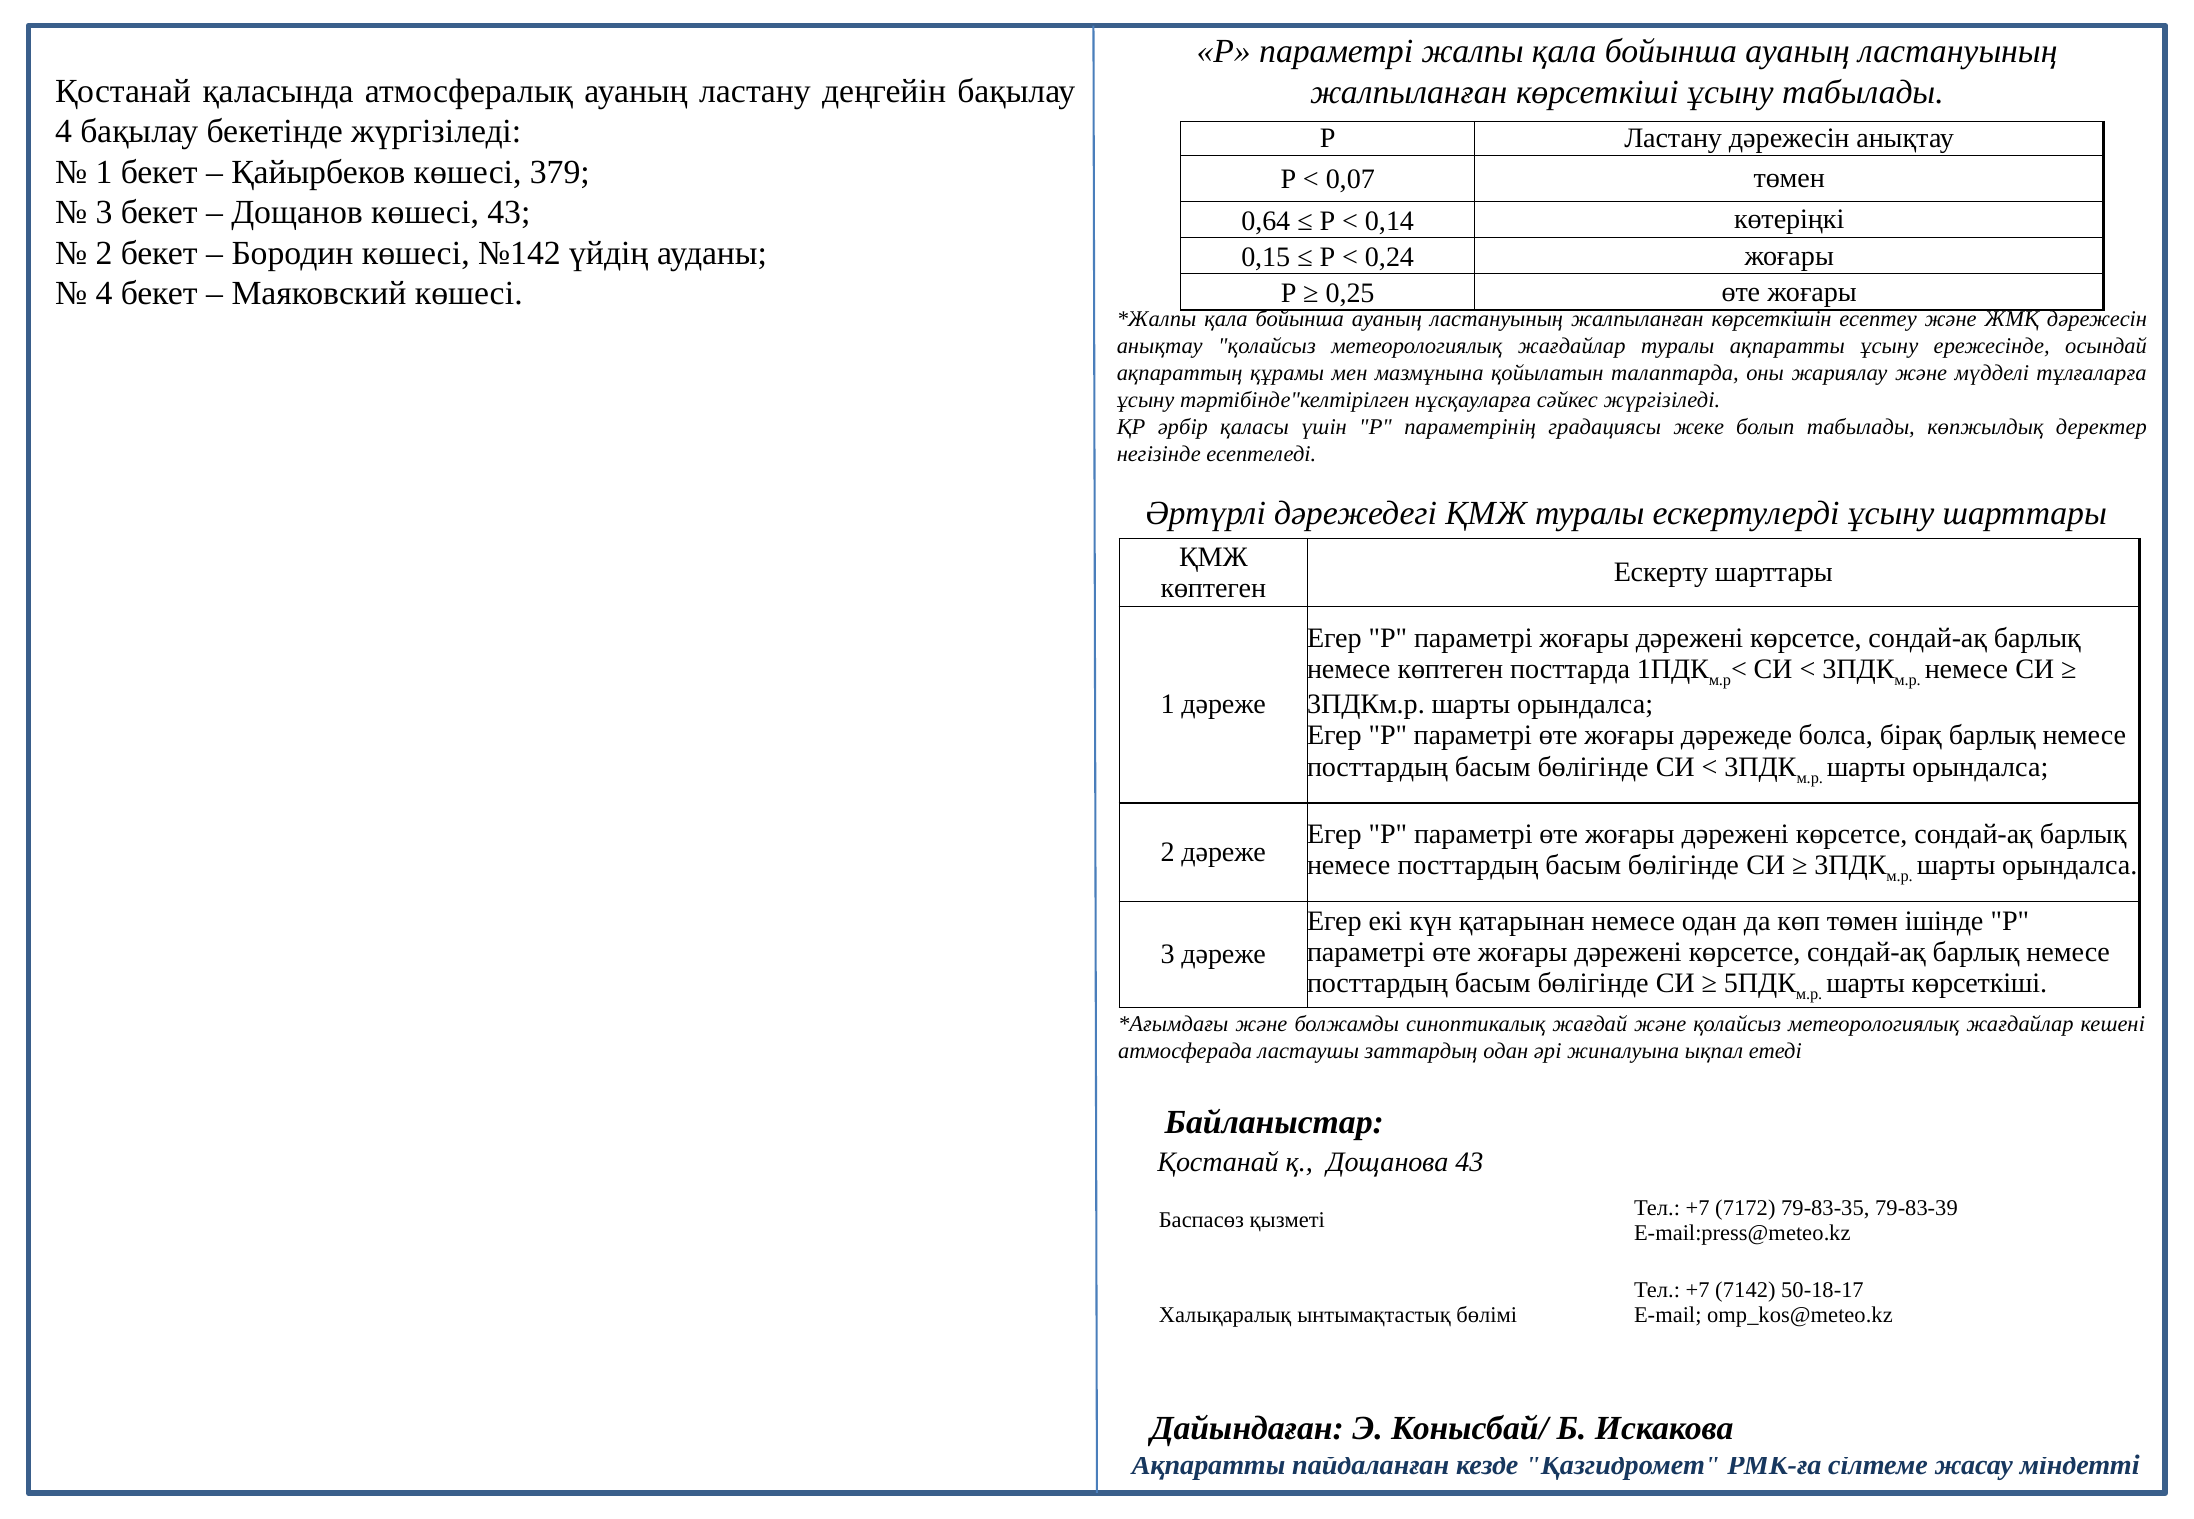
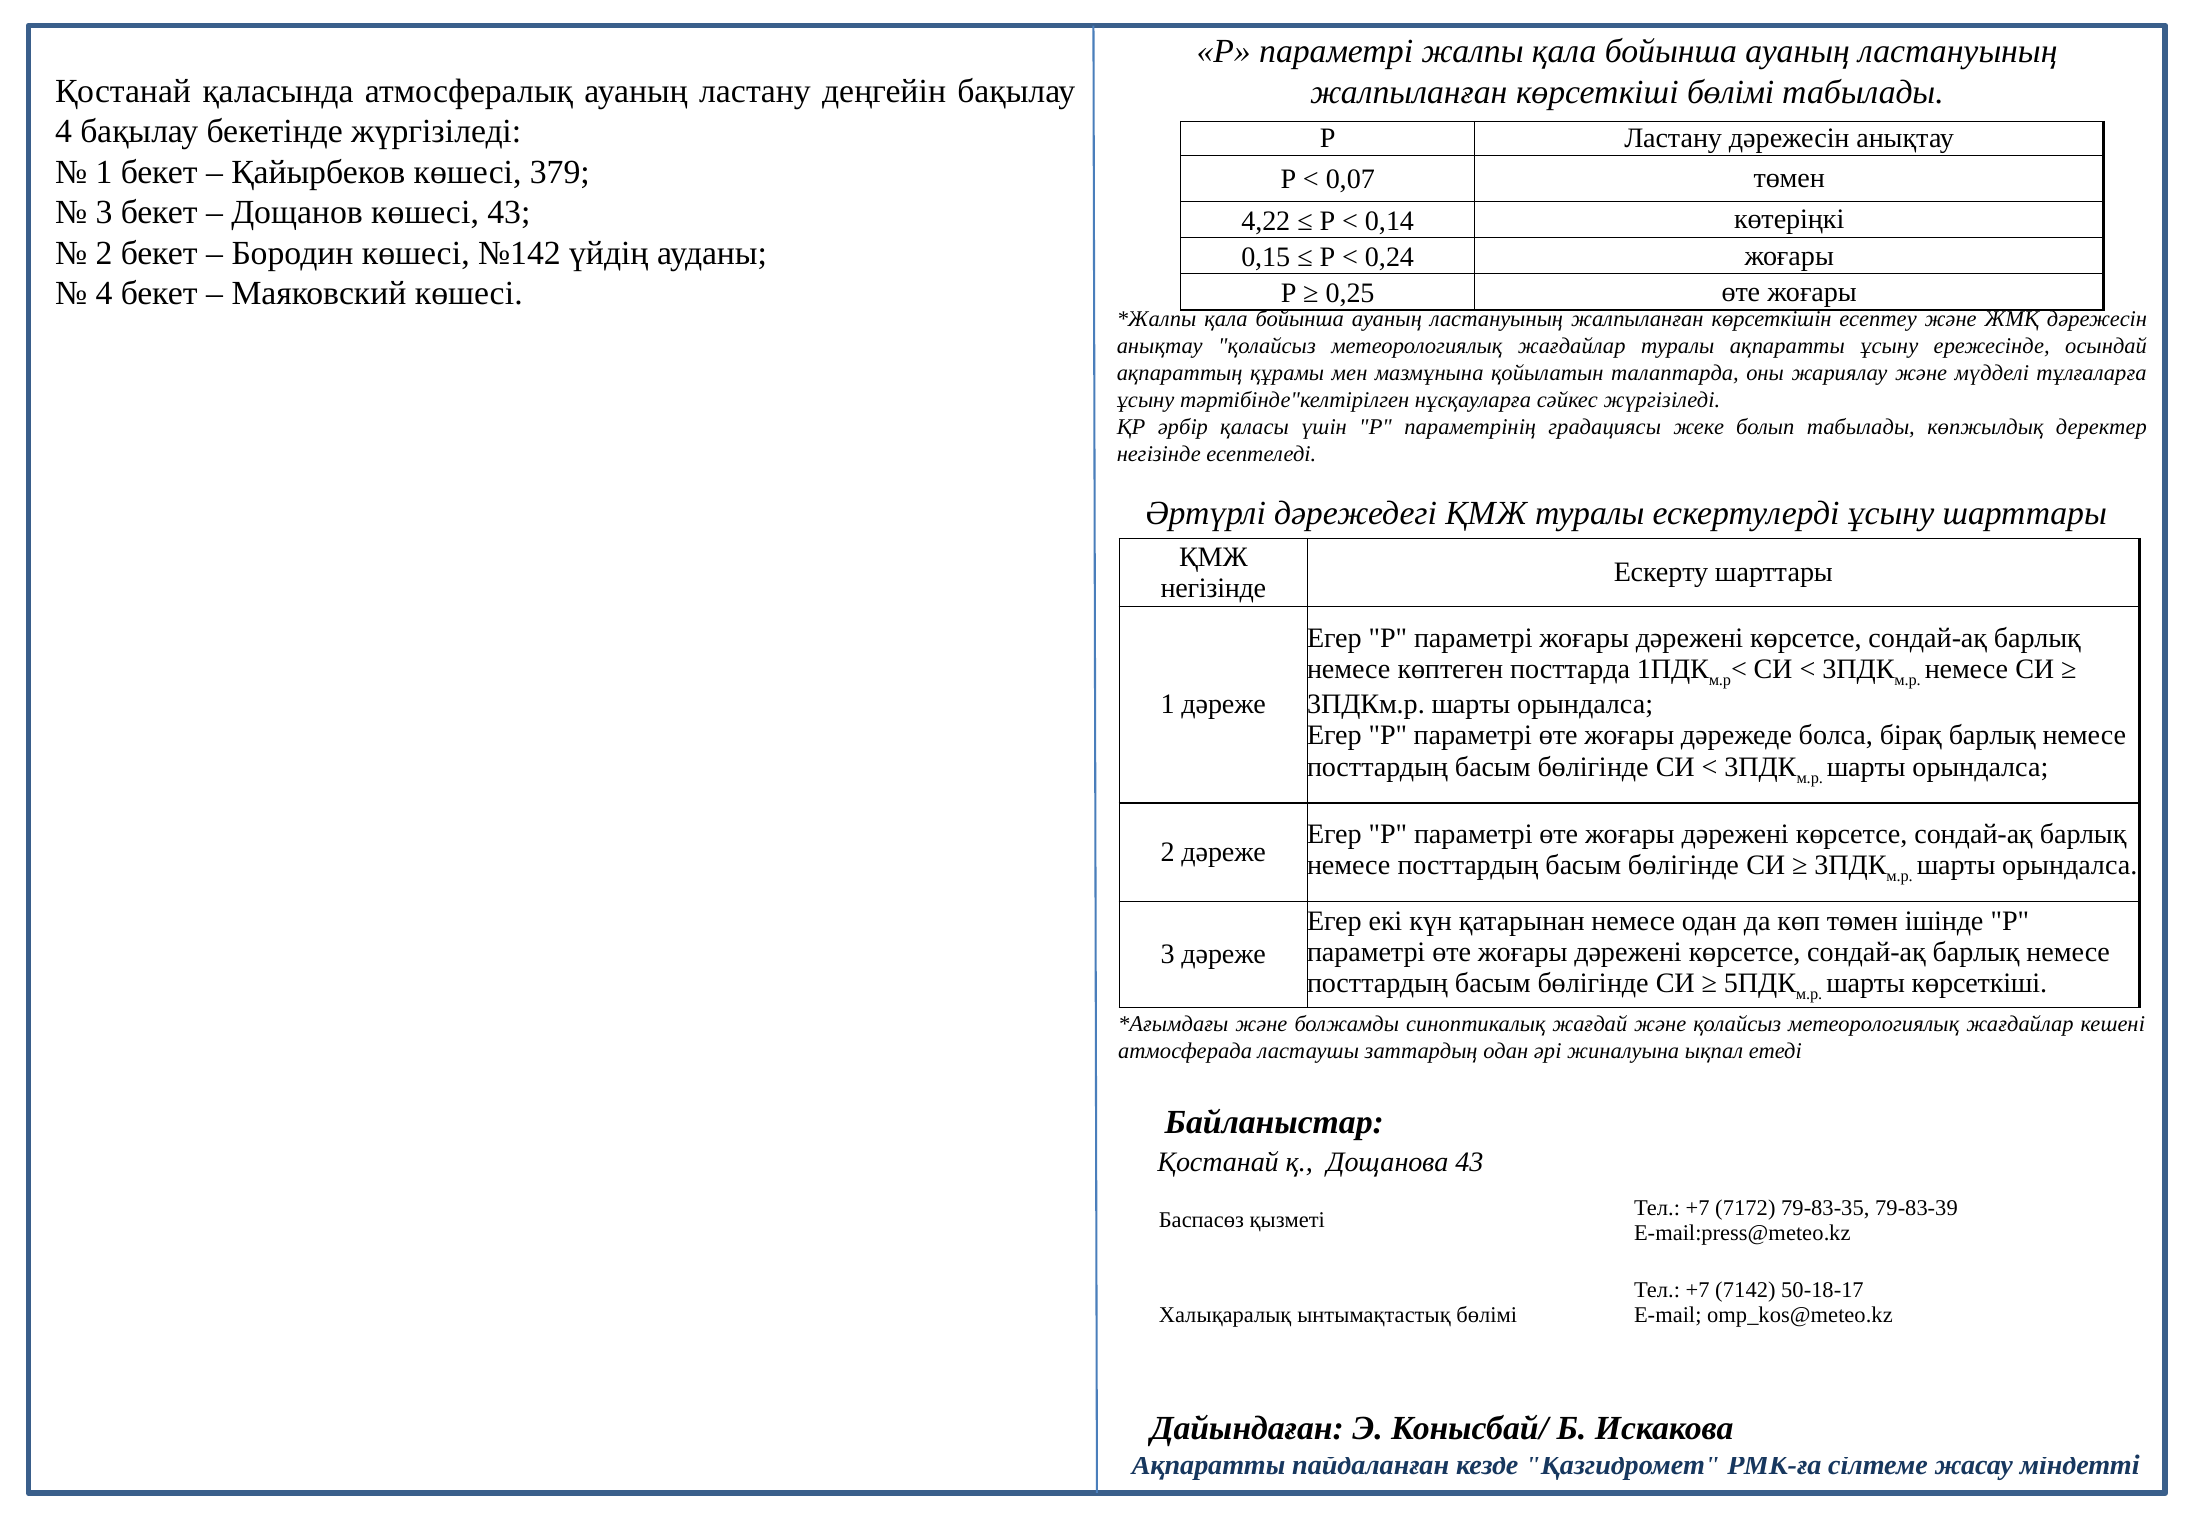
көрсеткіші ұсыну: ұсыну -> бөлімі (1731, 92)
0,64: 0,64 -> 4,22 (1266, 221)
көптеген: көптеген -> негізінде (1213, 588)
